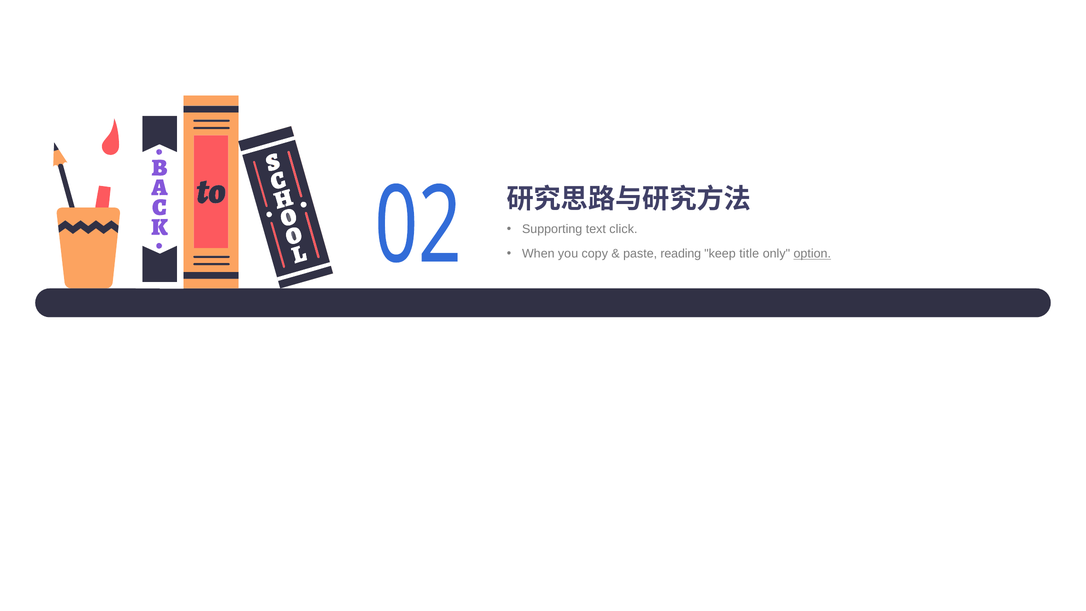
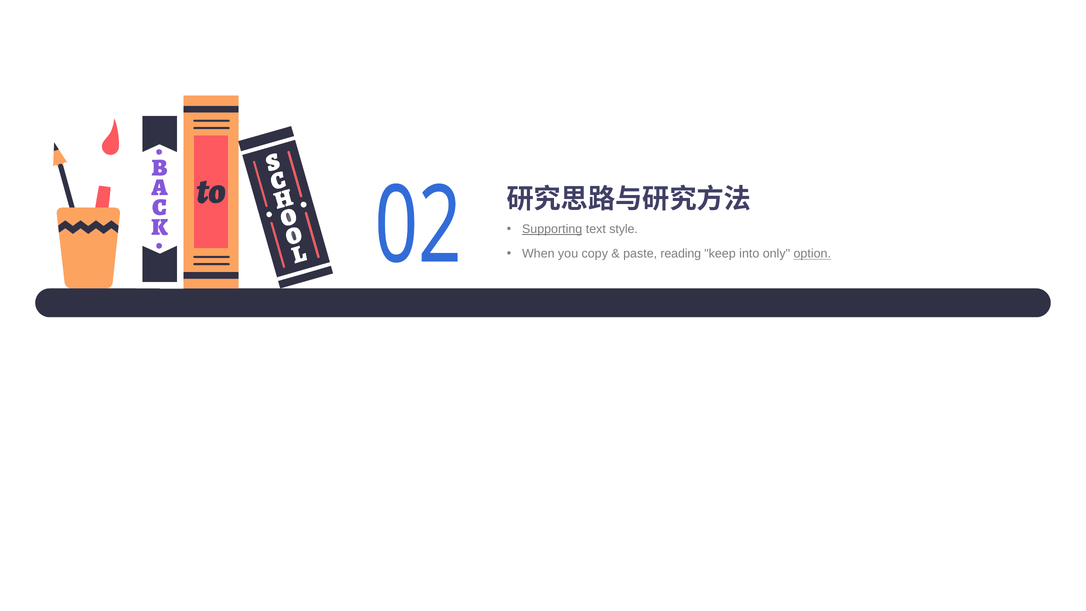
Supporting underline: none -> present (552, 229)
click: click -> style (624, 229)
title: title -> into (749, 254)
